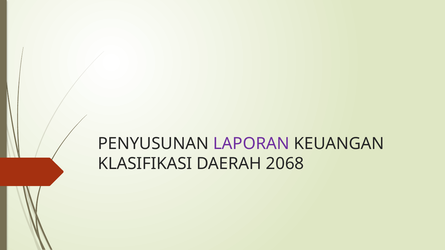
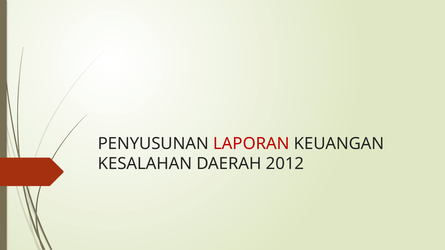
LAPORAN colour: purple -> red (251, 144)
KLASIFIKASI: KLASIFIKASI -> KESALAHAN (145, 164)
2068: 2068 -> 2012 (285, 164)
